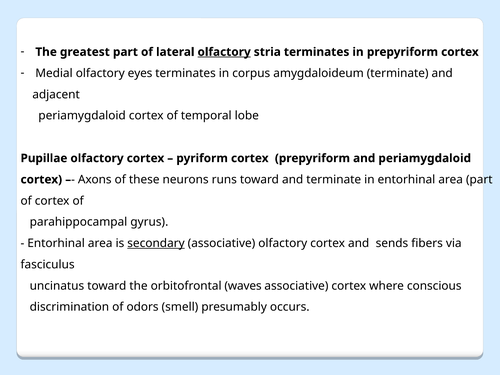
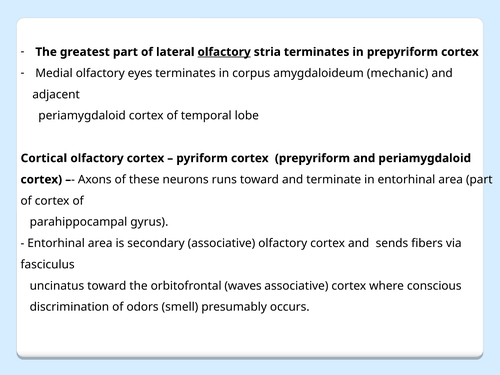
amygdaloideum terminate: terminate -> mechanic (398, 73)
Pupillae: Pupillae -> Cortical (44, 158)
secondary underline: present -> none (156, 243)
